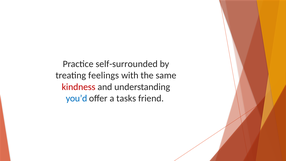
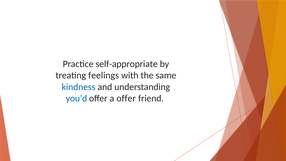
self-surrounded: self-surrounded -> self-appropriate (127, 64)
kindness colour: red -> blue (79, 87)
a tasks: tasks -> offer (126, 98)
